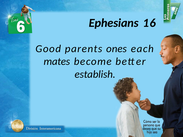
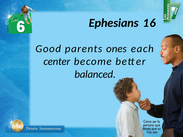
mates: mates -> center (57, 62)
establish: establish -> balanced (95, 74)
